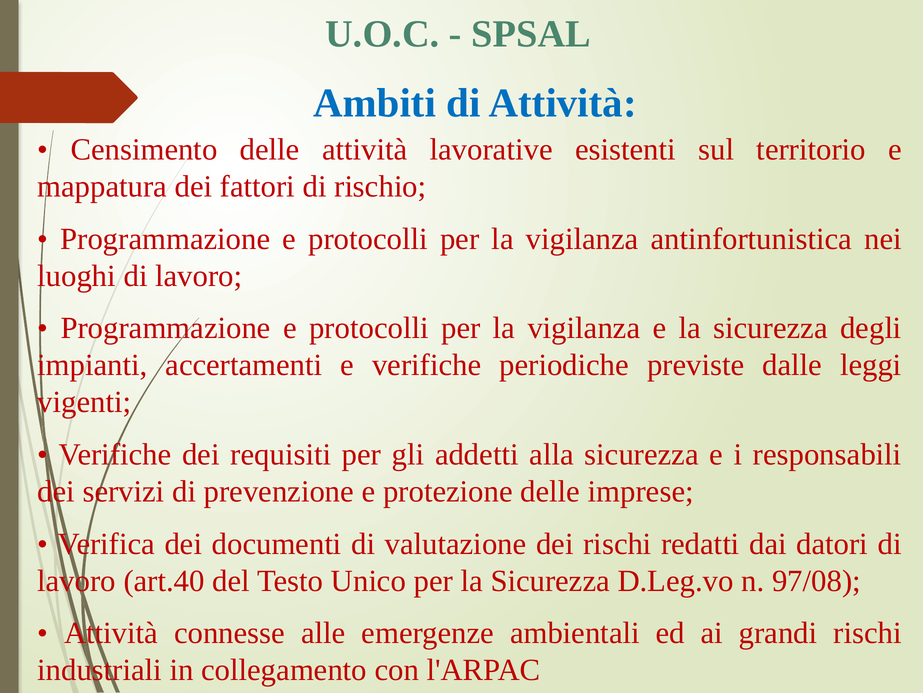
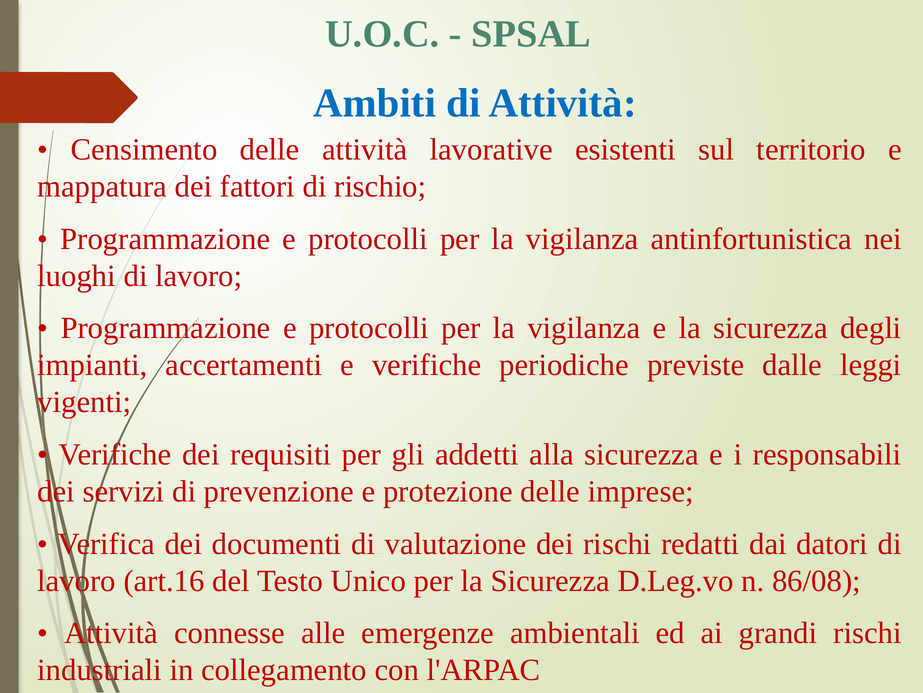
art.40: art.40 -> art.16 (164, 580)
97/08: 97/08 -> 86/08 (816, 580)
